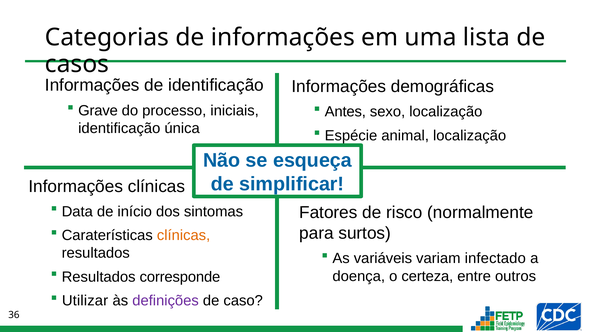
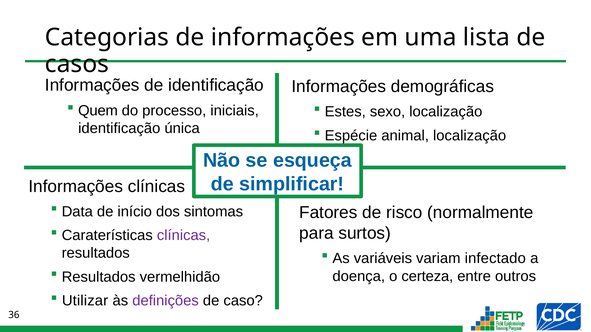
Grave: Grave -> Quem (98, 111)
Antes: Antes -> Estes (345, 112)
clínicas colour: orange -> purple (184, 236)
corresponde: corresponde -> vermelhidão (180, 277)
